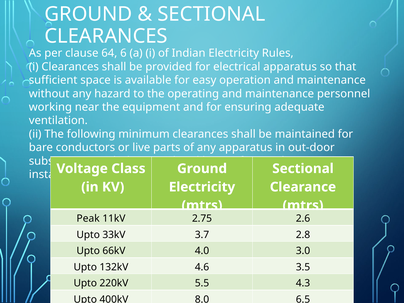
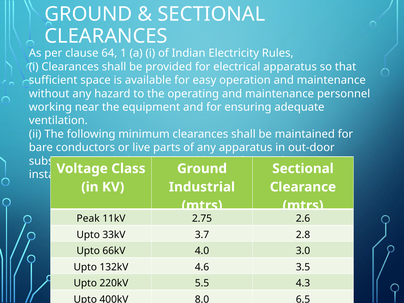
6: 6 -> 1 (123, 53)
Electricity: Electricity -> Industrial (202, 187)
